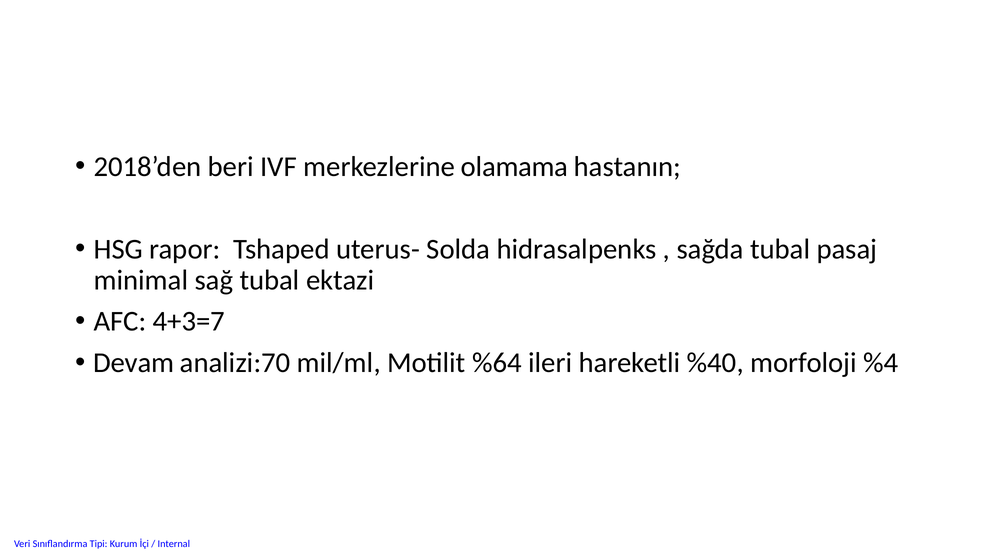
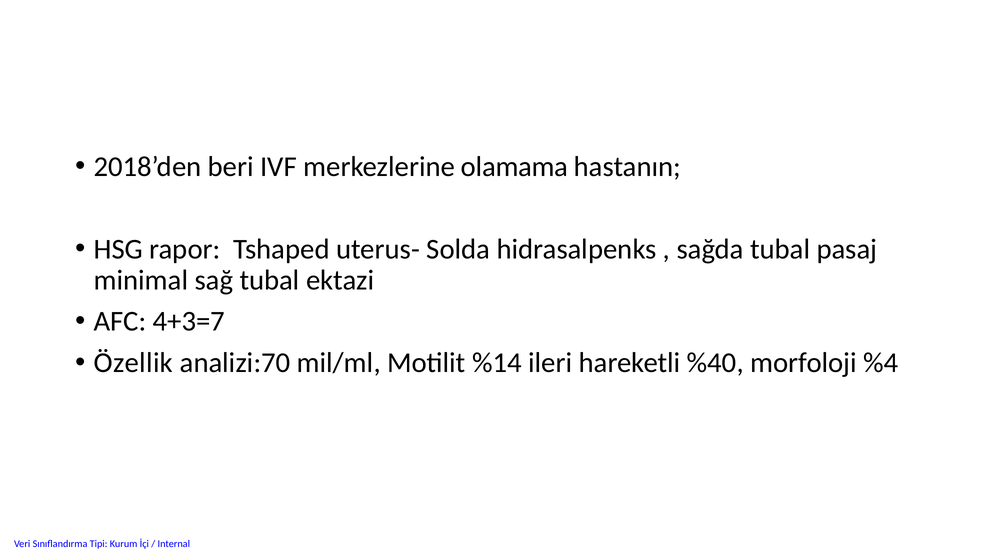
Devam: Devam -> Özellik (133, 363)
%64: %64 -> %14 (497, 363)
